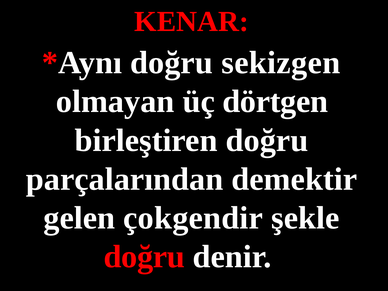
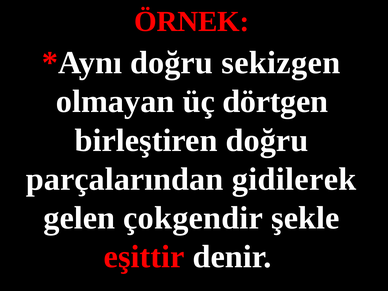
KENAR: KENAR -> ÖRNEK (192, 21)
demektir: demektir -> gidilerek (294, 179)
doğru: doğru -> eşittir (144, 257)
